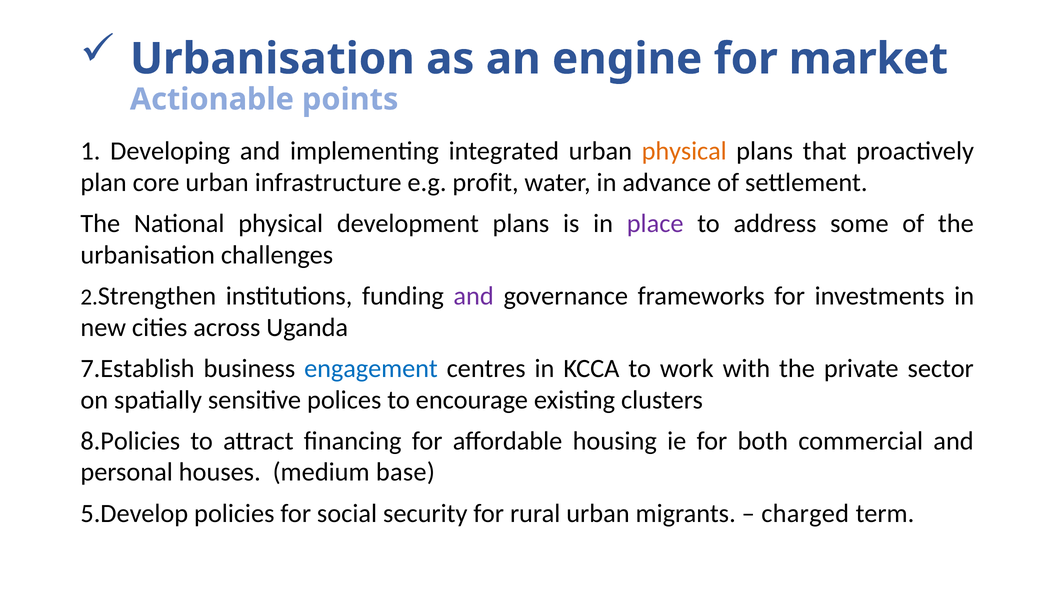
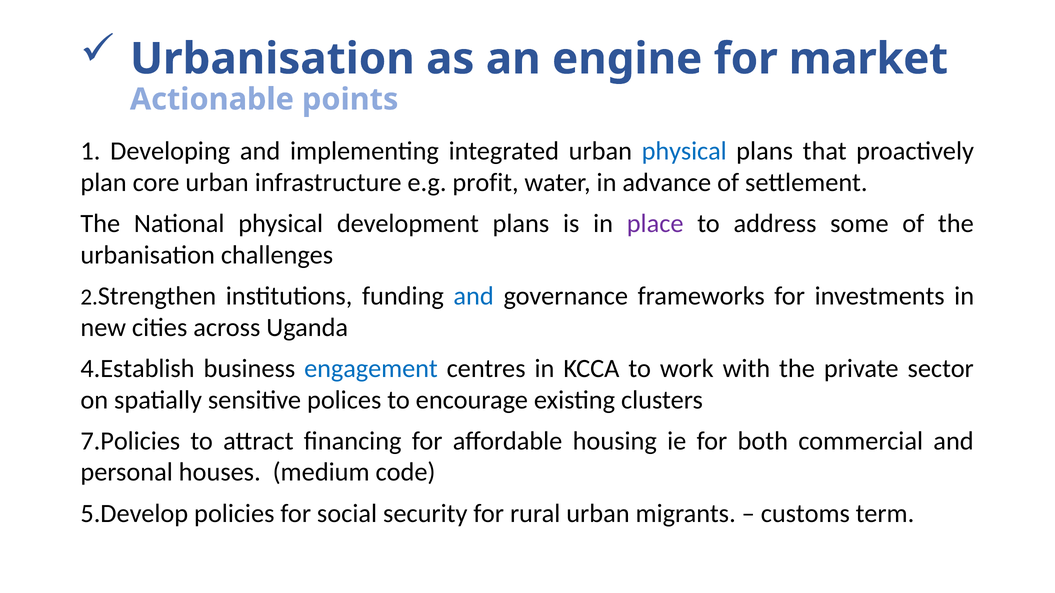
physical colour: orange -> blue (684, 151)
and colour: purple -> blue (474, 296)
7.Establish: 7.Establish -> 4.Establish (137, 369)
8.Policies: 8.Policies -> 7.Policies (130, 441)
base: base -> code (406, 473)
charged: charged -> customs (805, 514)
